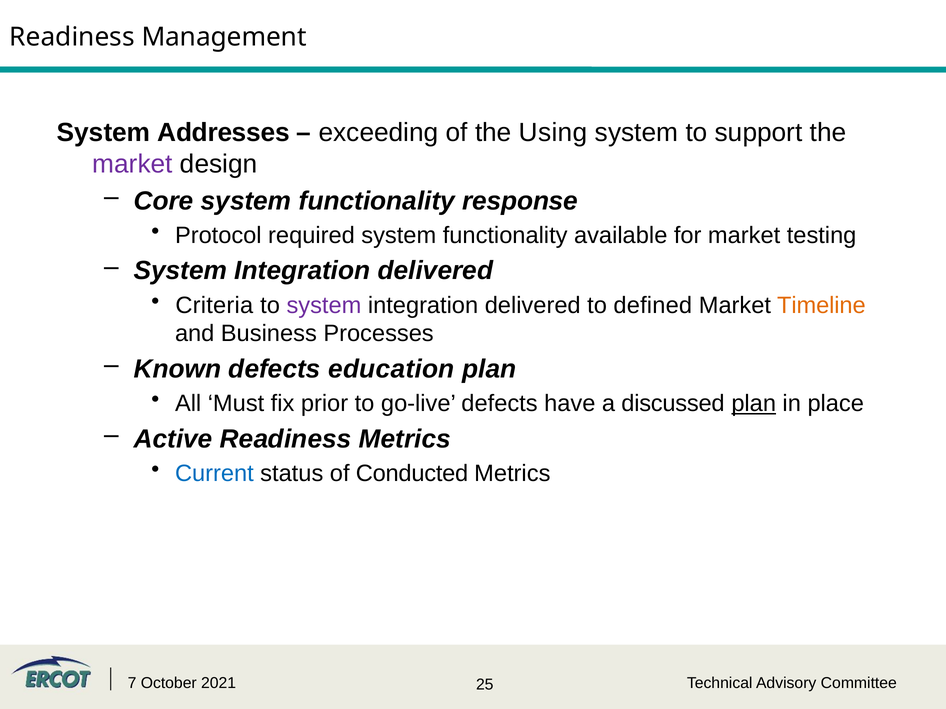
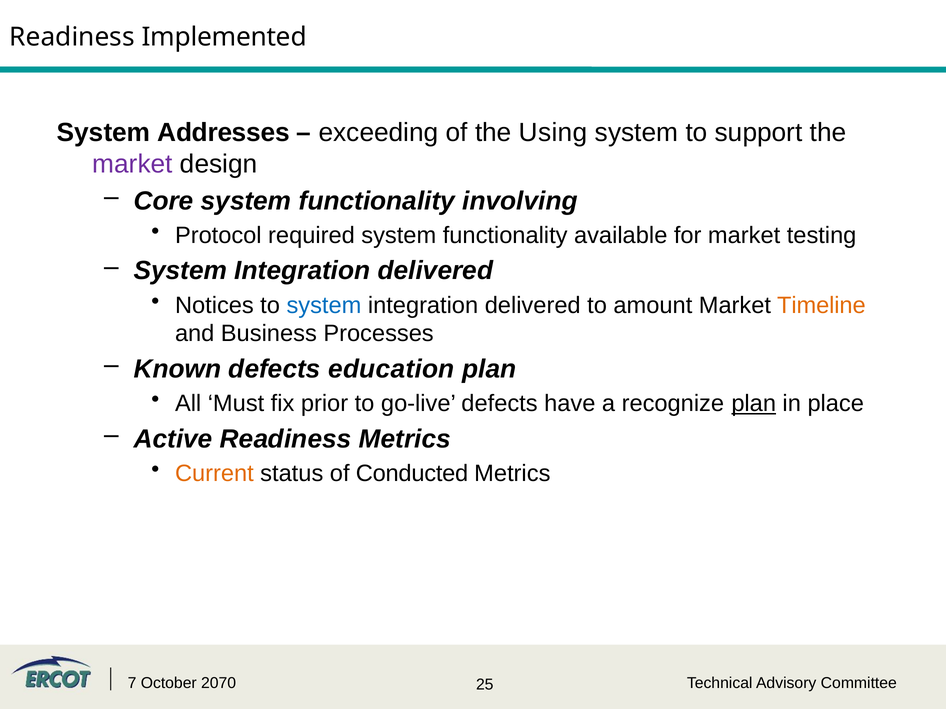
Management: Management -> Implemented (224, 37)
response: response -> involving (520, 201)
Criteria: Criteria -> Notices (214, 305)
system colour: purple -> blue (324, 305)
defined: defined -> amount (653, 305)
discussed: discussed -> recognize (673, 404)
Current colour: blue -> orange (214, 474)
2021: 2021 -> 2070 (219, 683)
